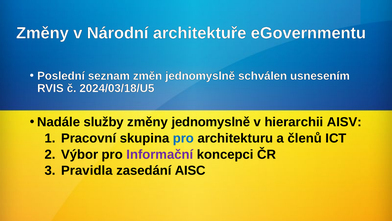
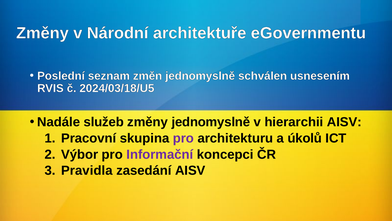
služby: služby -> služeb (104, 122)
pro colour: blue -> purple (183, 138)
členů: členů -> úkolů (305, 138)
zasedání AISC: AISC -> AISV (190, 170)
